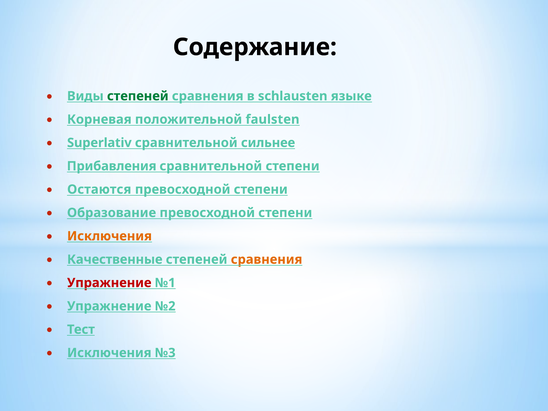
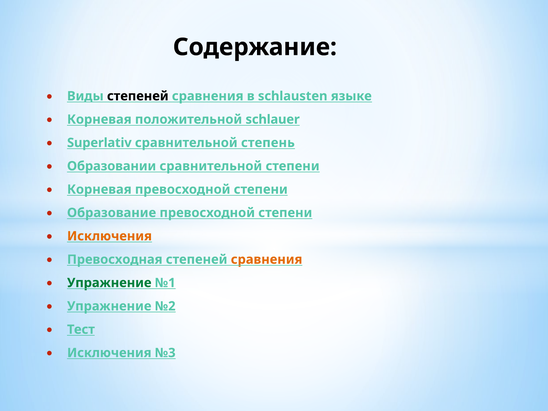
степеней colour: green -> black (138, 96)
faulsten: faulsten -> schlauer (273, 119)
сильнее: сильнее -> степень (268, 143)
Прибавления: Прибавления -> Образовании (112, 166)
Остаются: Остаются -> Корневая (99, 189)
Качественные: Качественные -> Превосходная (115, 259)
Упражнение colour: red -> green (109, 283)
